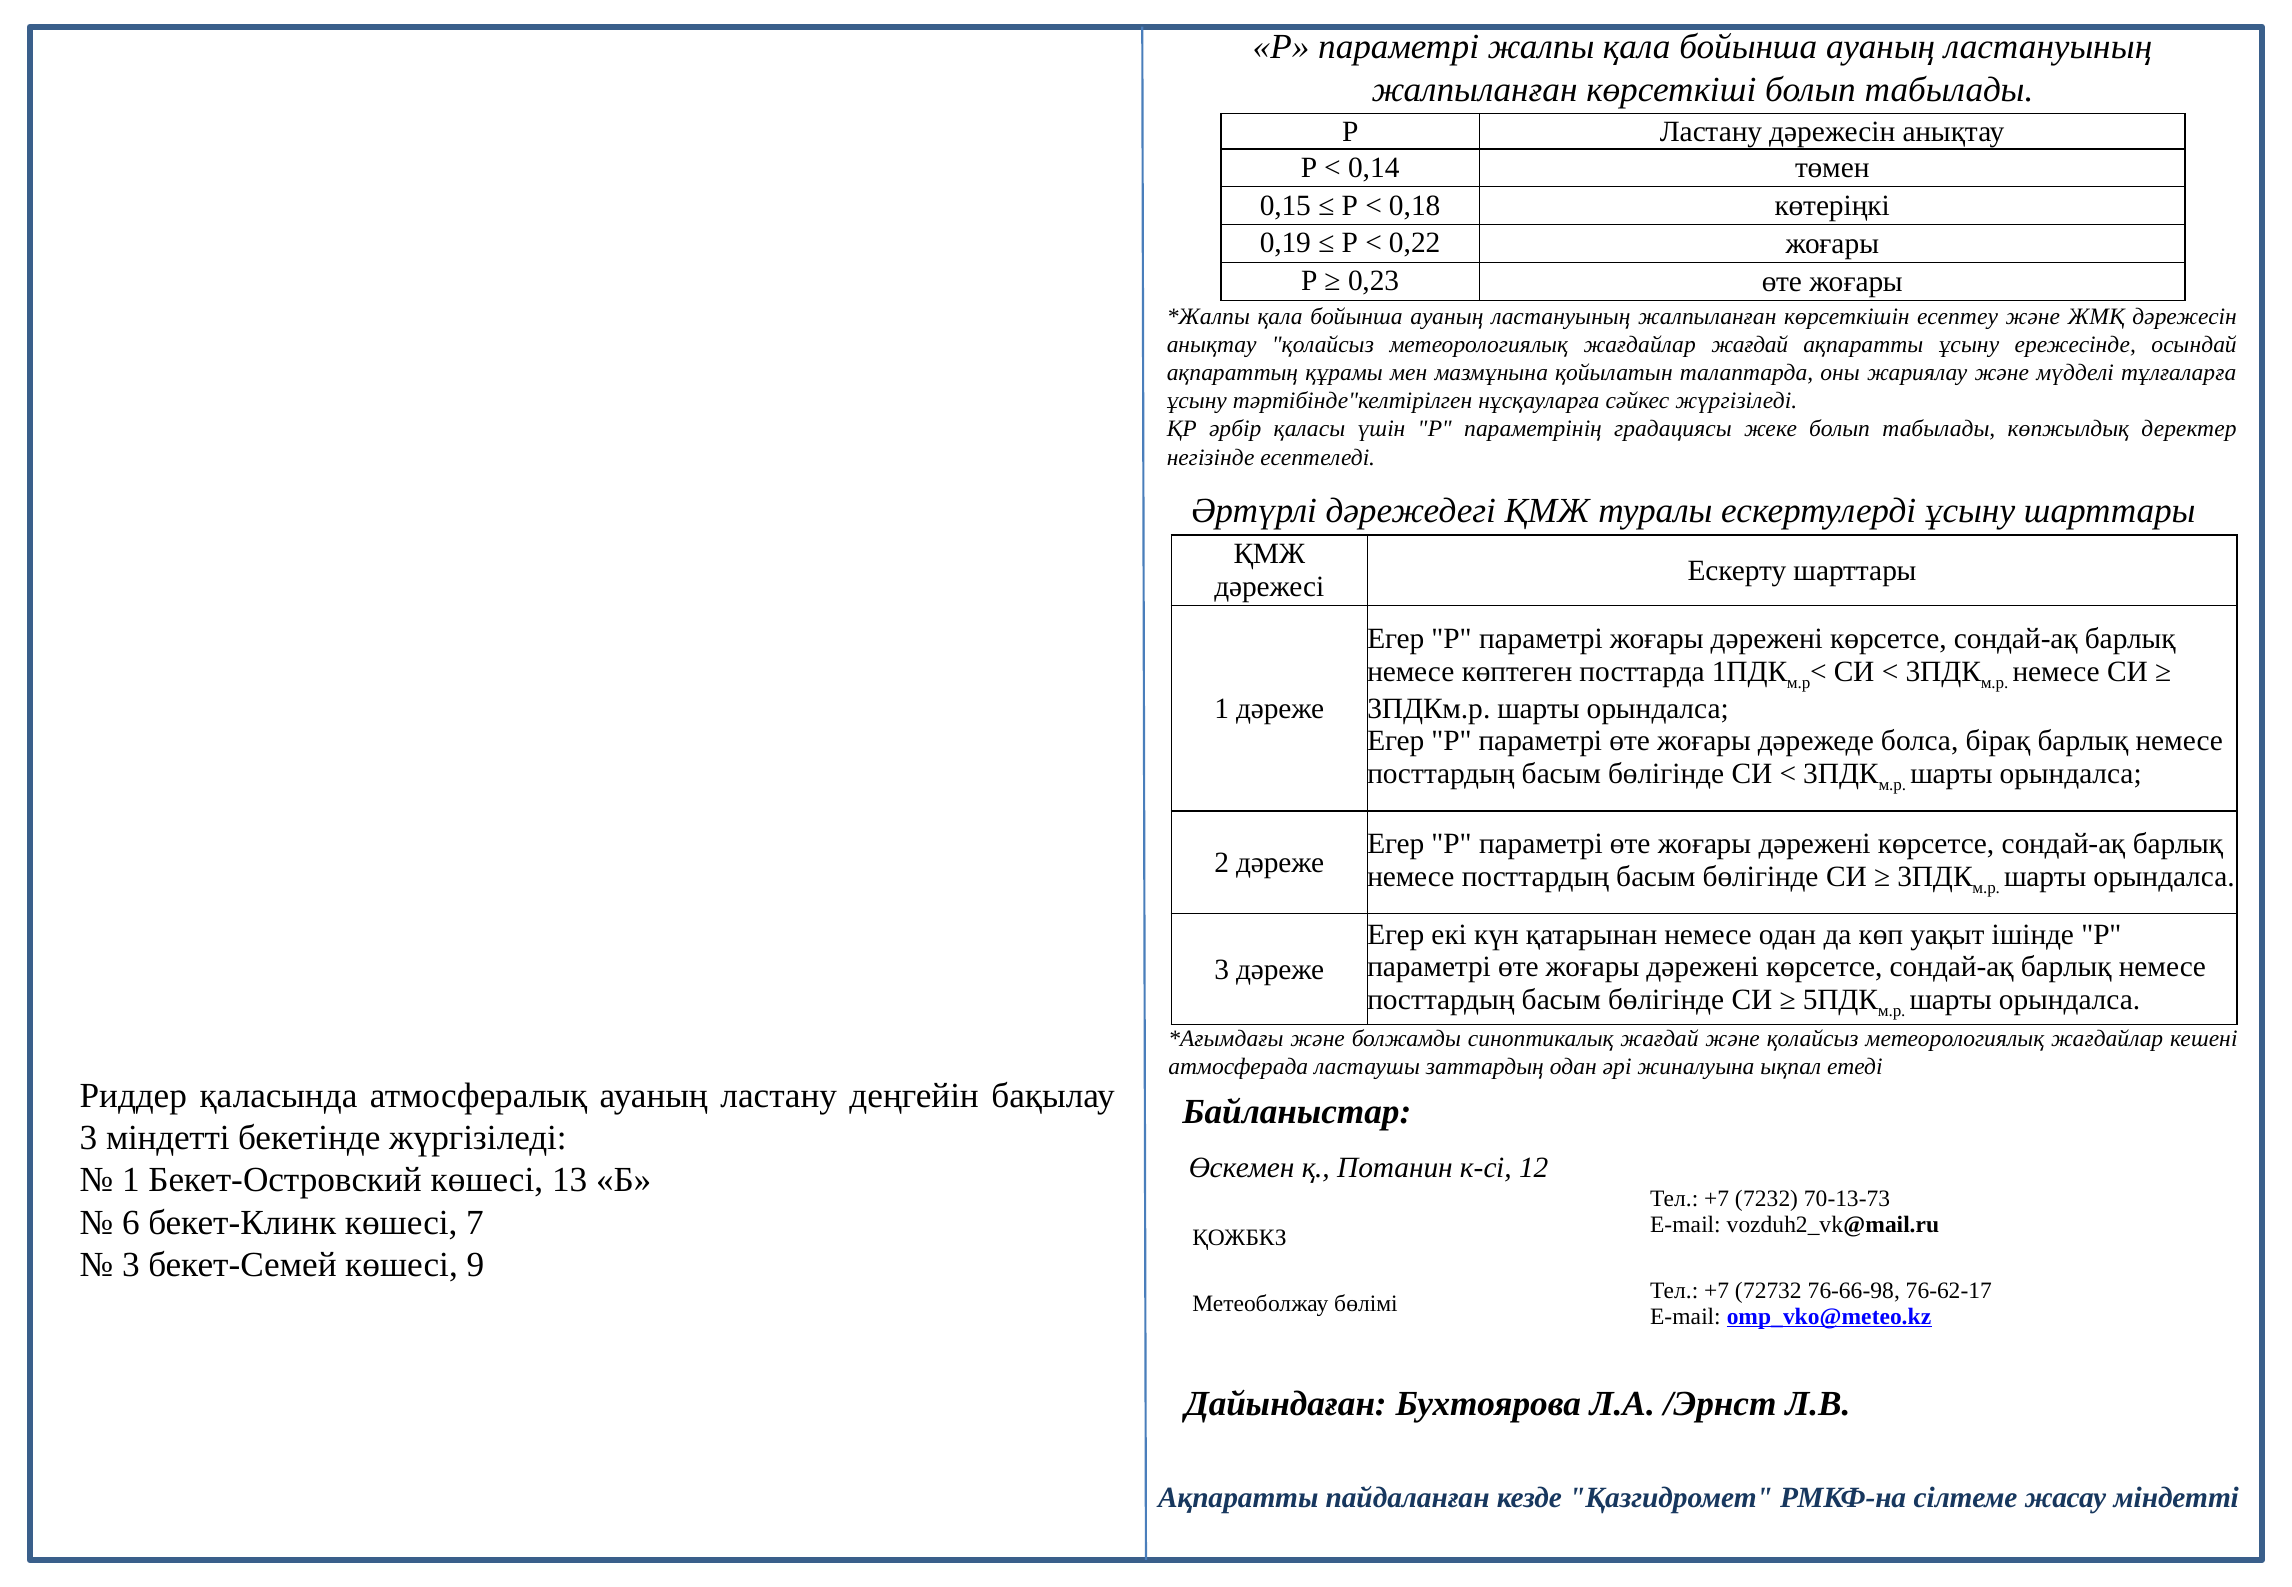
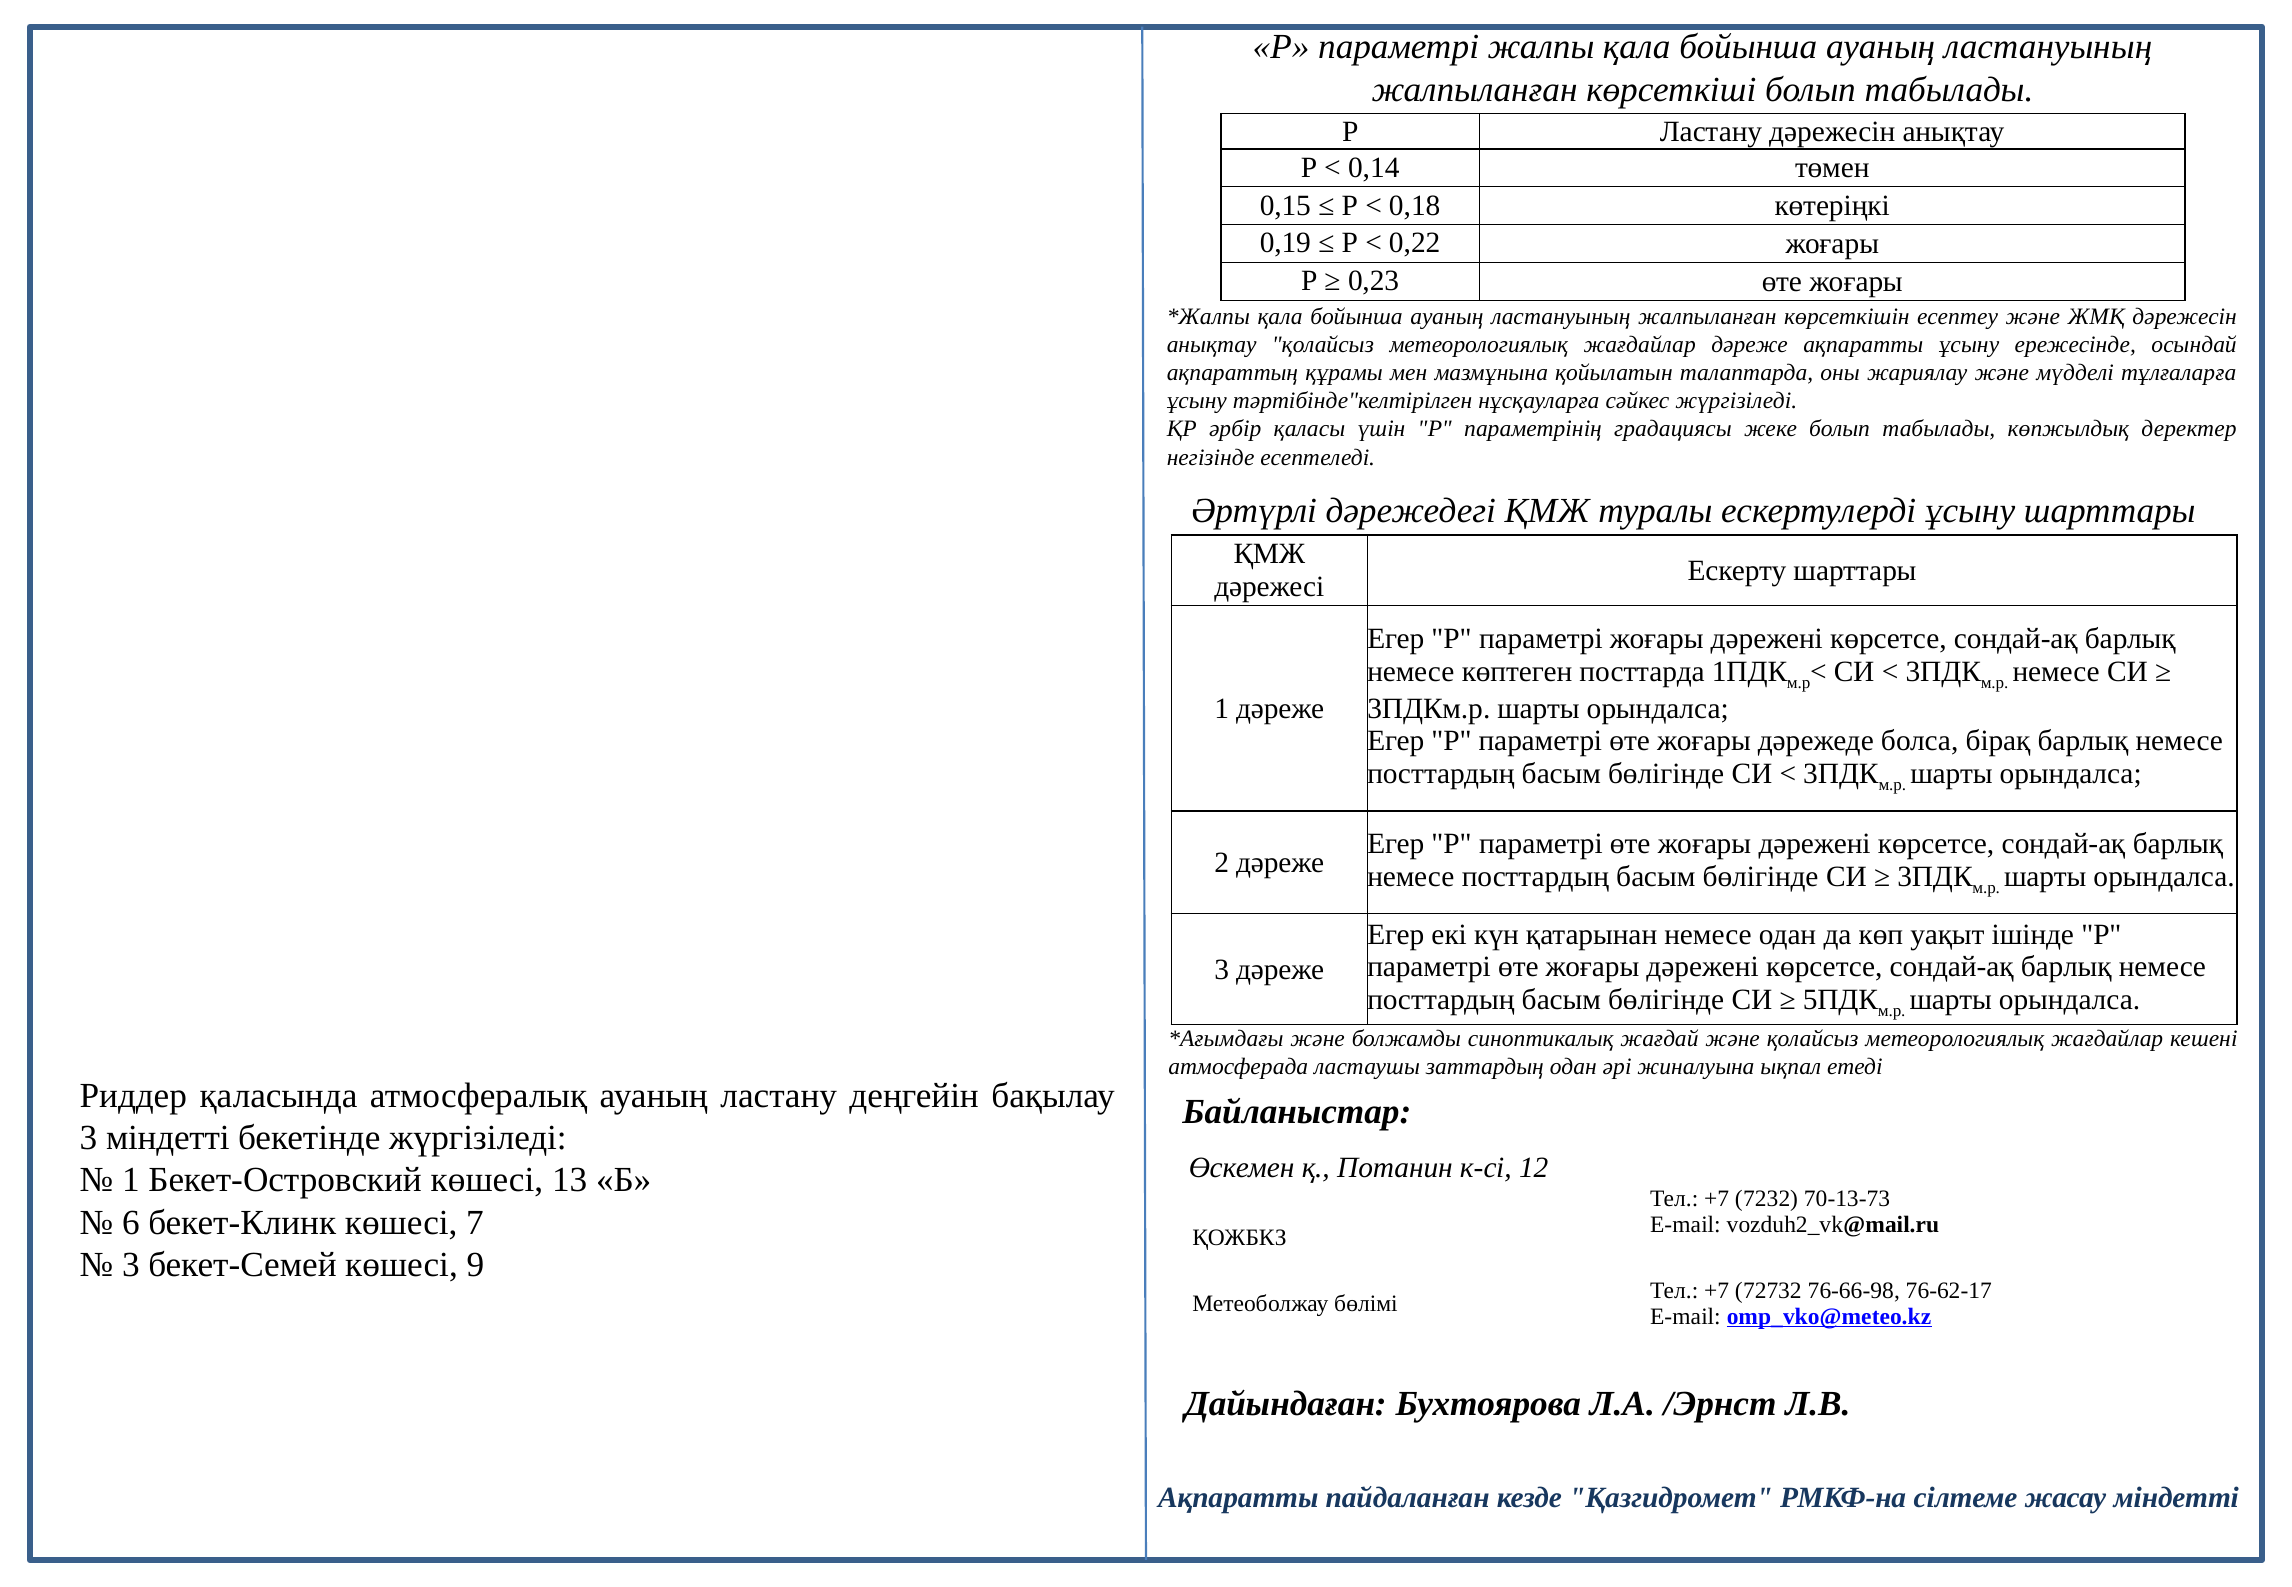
жағдайлар жағдай: жағдай -> дәреже (1750, 345)
